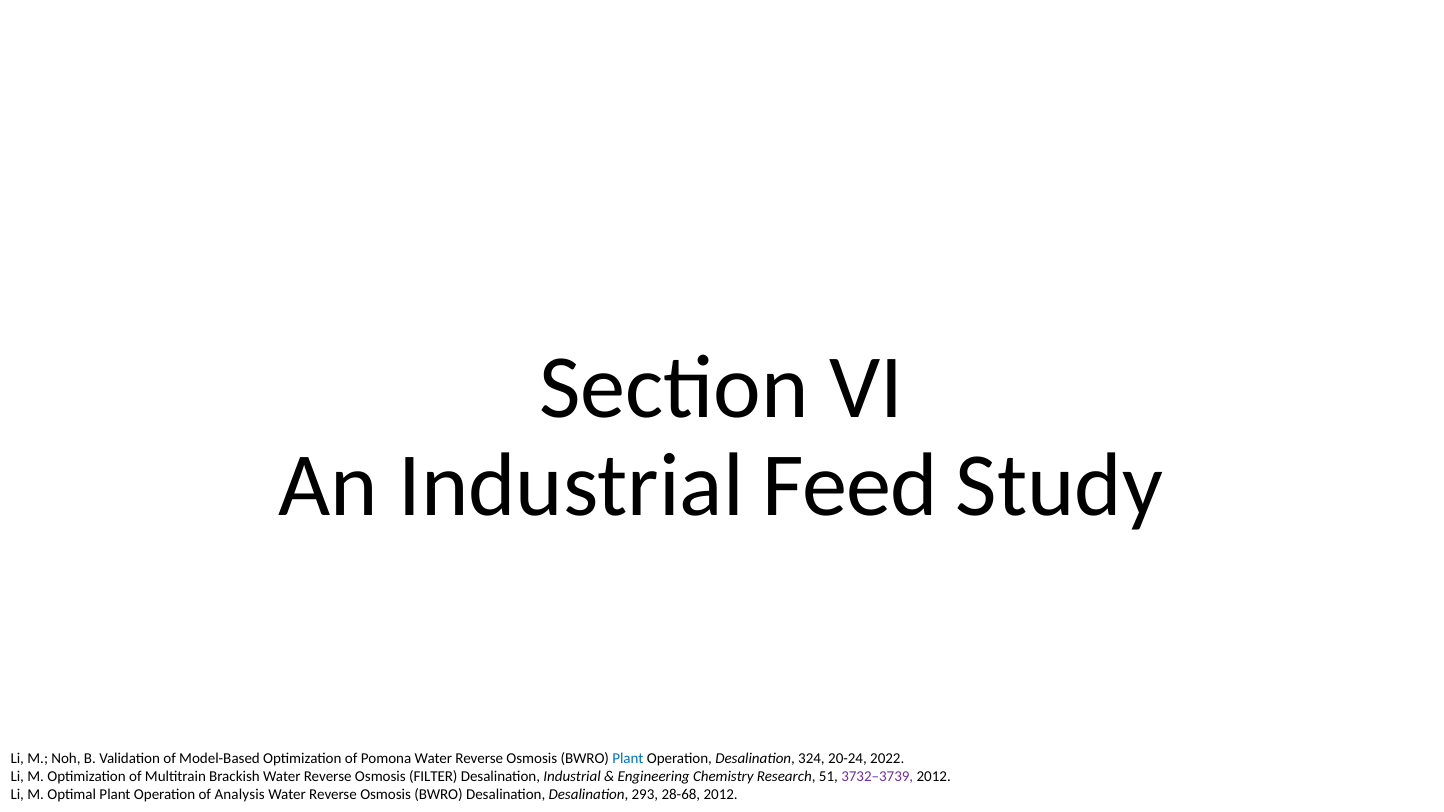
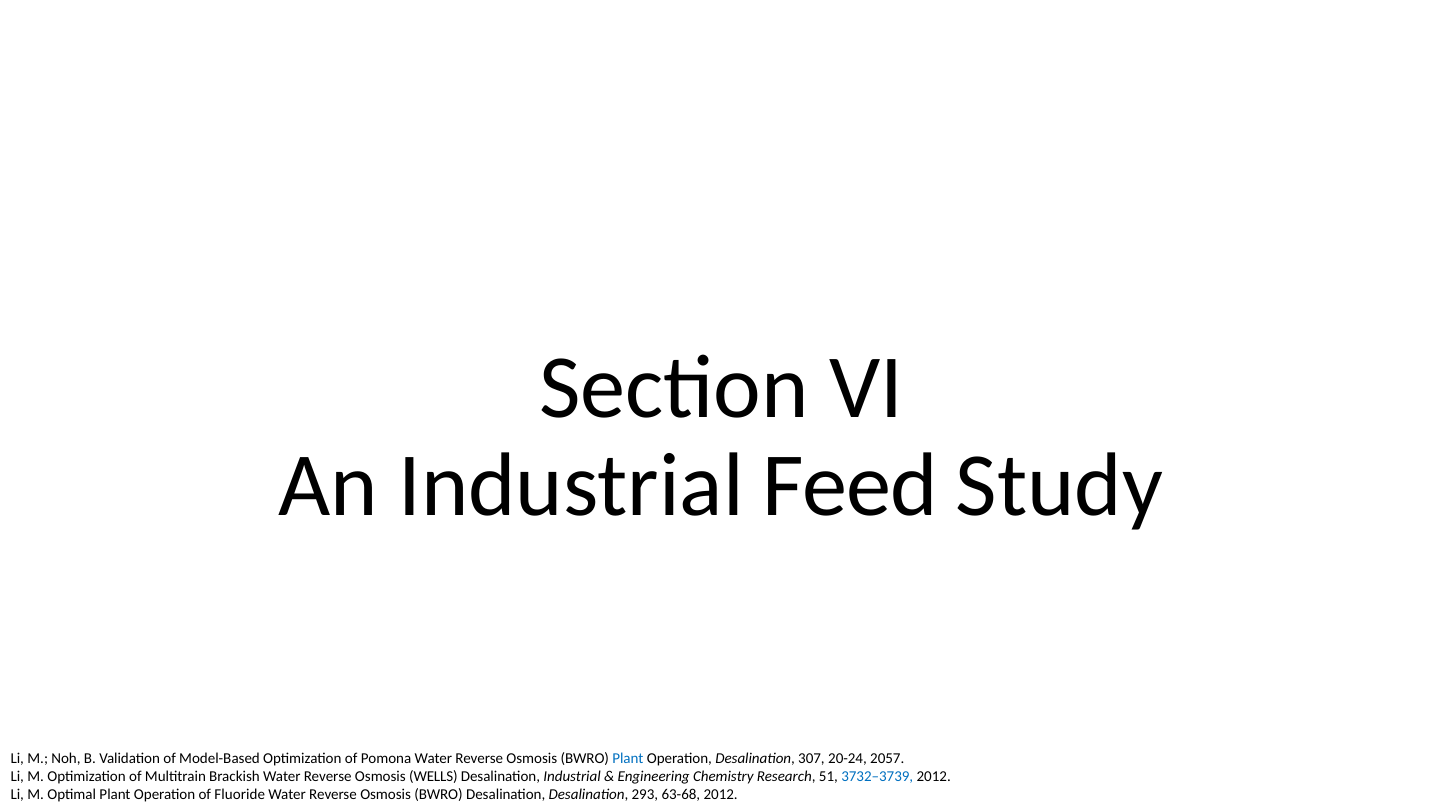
324: 324 -> 307 (811, 759)
2022: 2022 -> 2057 (887, 759)
FILTER: FILTER -> WELLS (433, 777)
3732–3739 colour: purple -> blue (877, 777)
Analysis: Analysis -> Fluoride (240, 795)
28-68: 28-68 -> 63-68 (681, 795)
